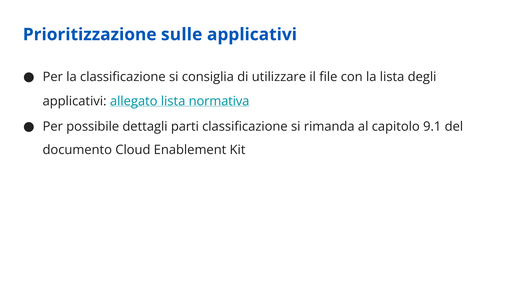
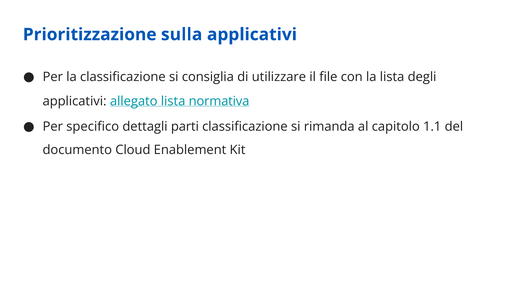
sulle: sulle -> sulla (182, 35)
possibile: possibile -> specifico (93, 127)
9.1: 9.1 -> 1.1 (432, 127)
